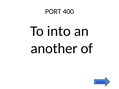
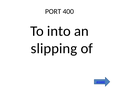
another: another -> slipping (54, 49)
